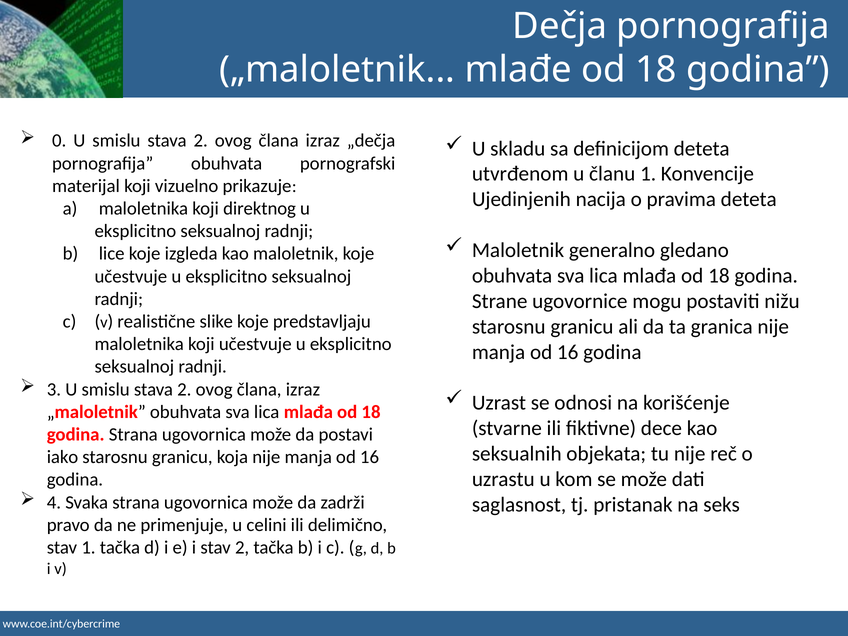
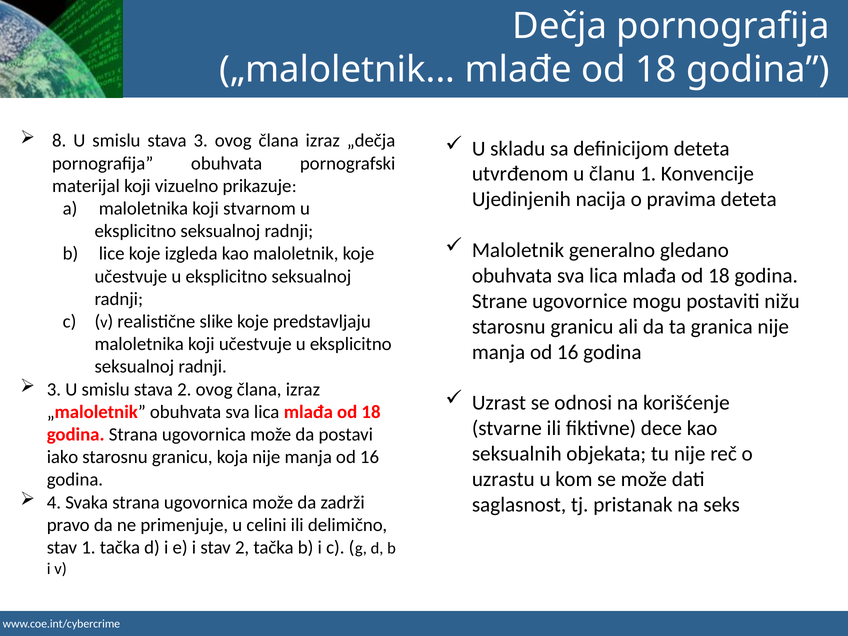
0: 0 -> 8 (59, 141)
2: 2 -> 3 (201, 141)
direktnog: direktnog -> stvarnom (259, 209)
